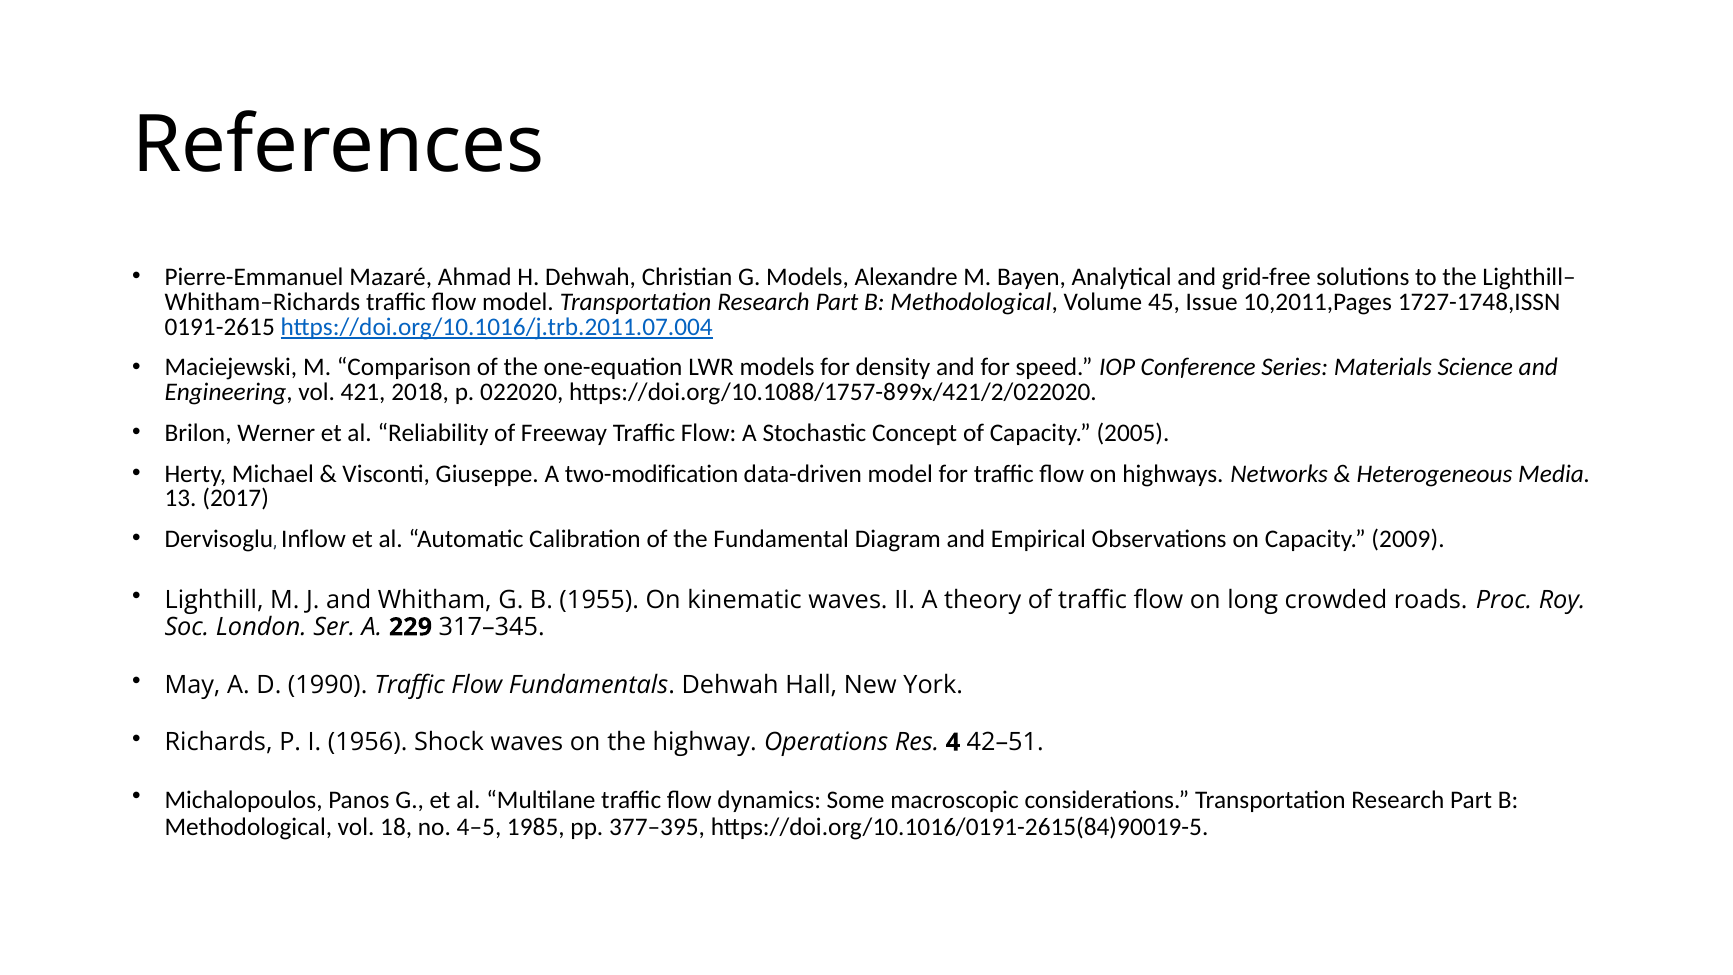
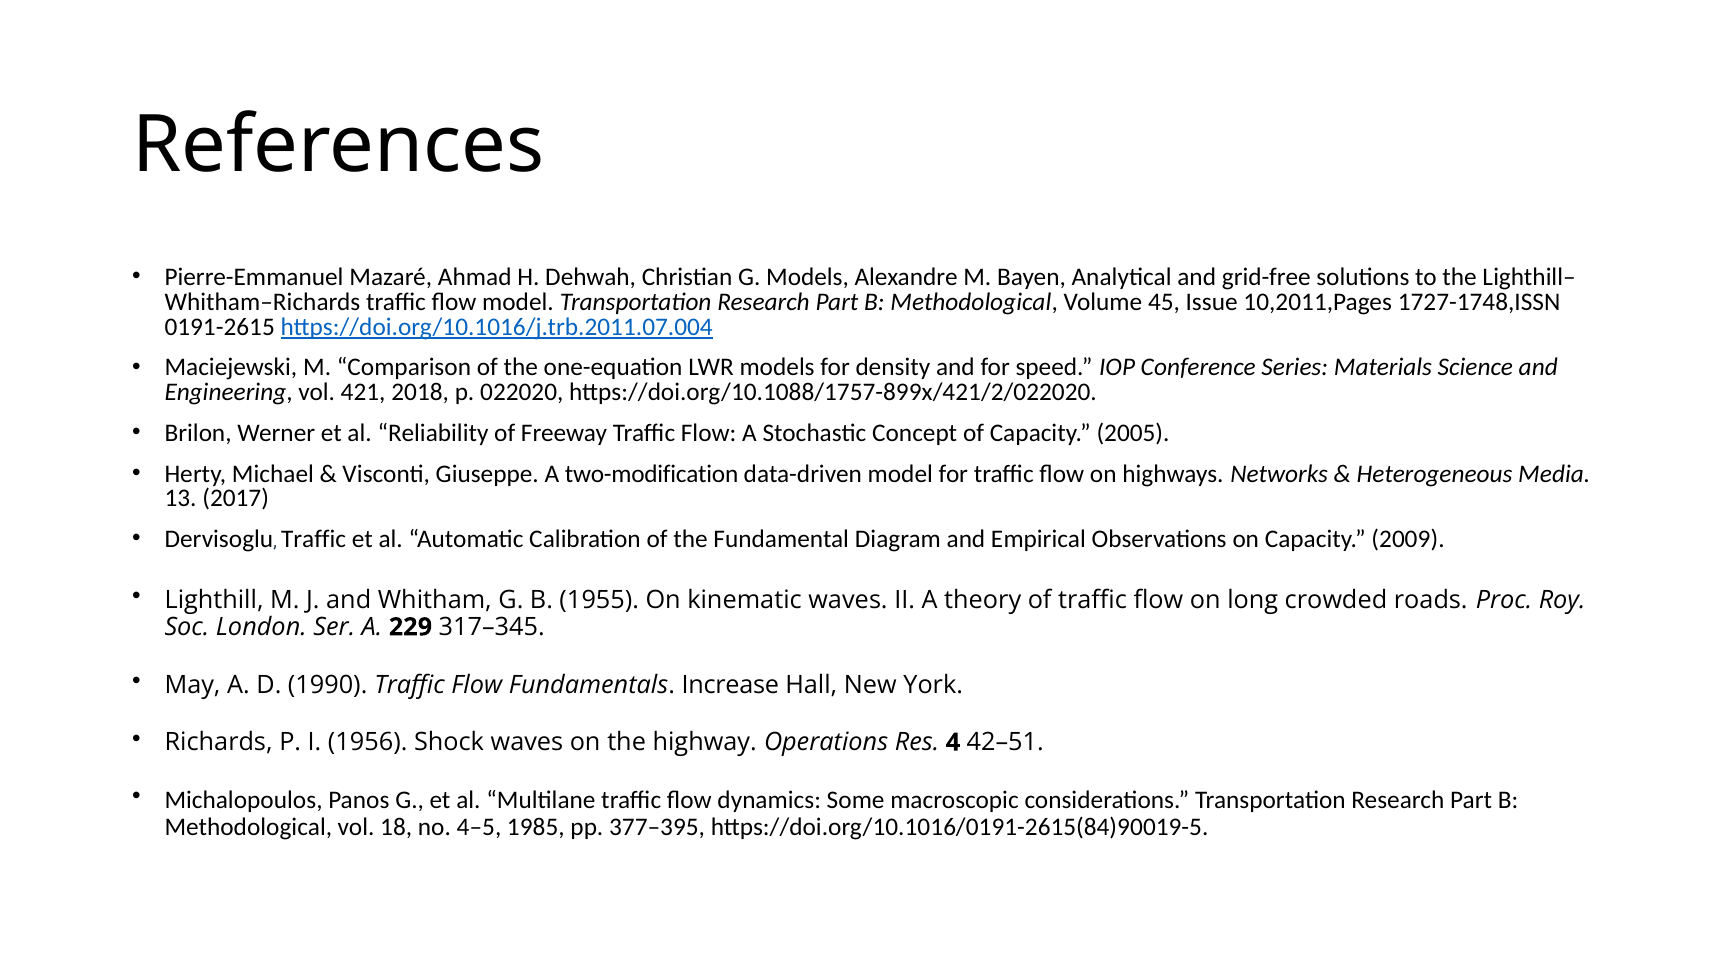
Inflow: Inflow -> Traffic (314, 539)
Fundamentals Dehwah: Dehwah -> Increase (730, 685)
